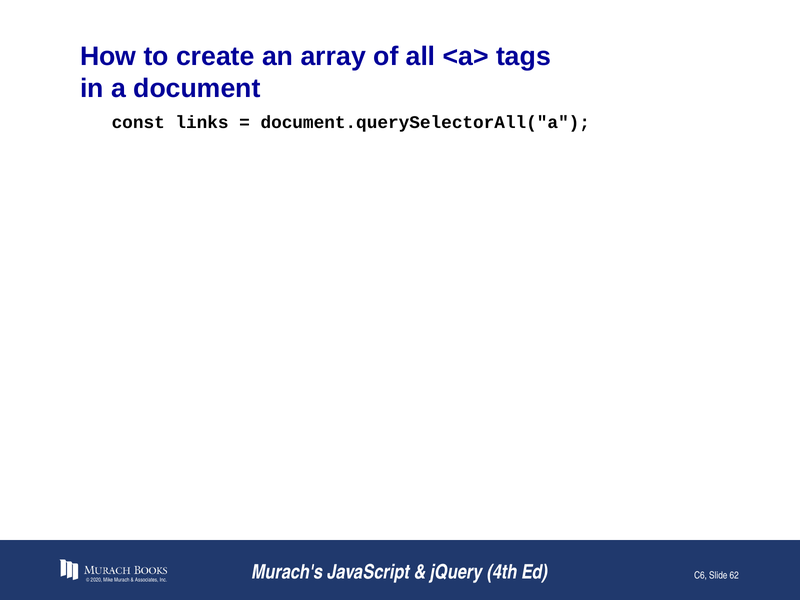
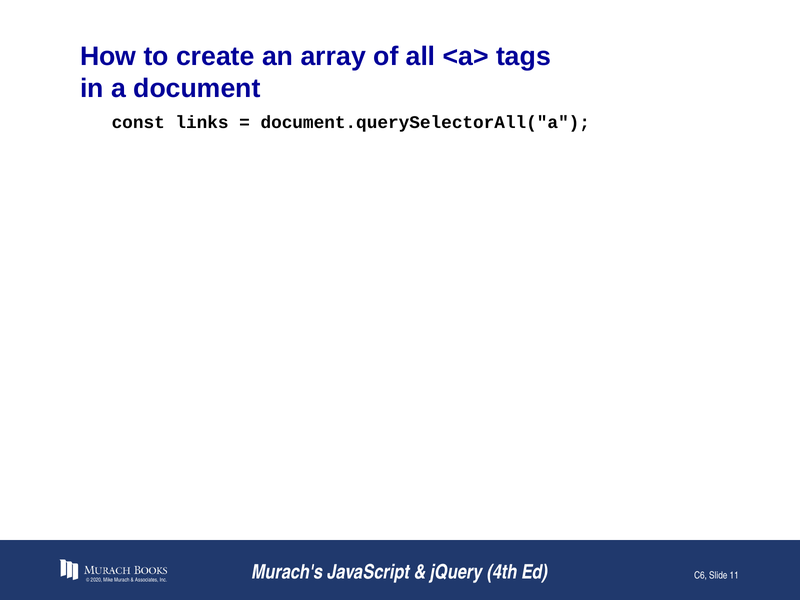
62: 62 -> 11 (734, 576)
